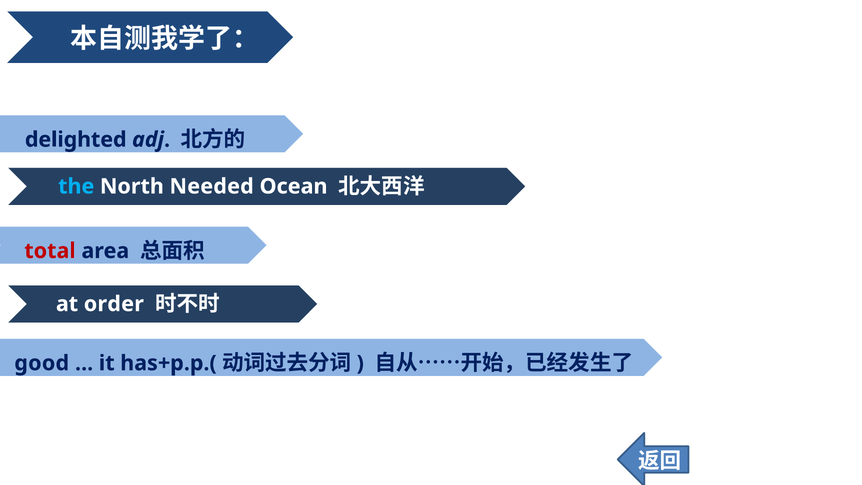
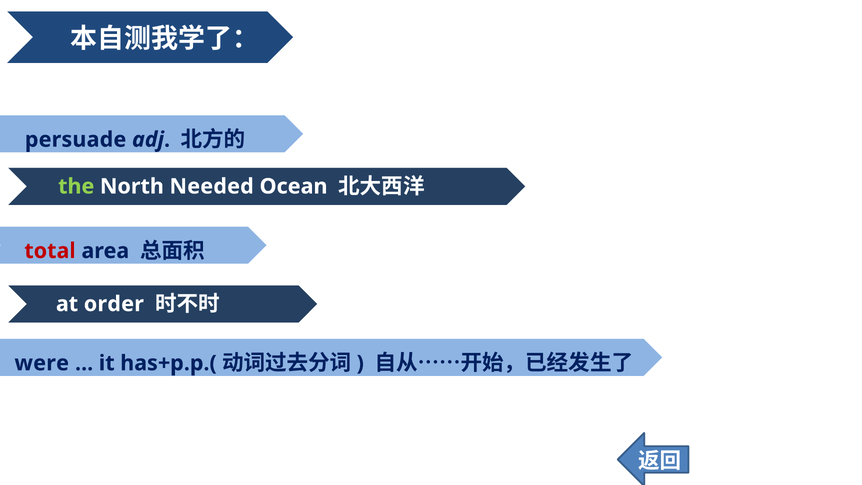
delighted: delighted -> persuade (76, 140)
the colour: light blue -> light green (76, 186)
good: good -> were (42, 363)
